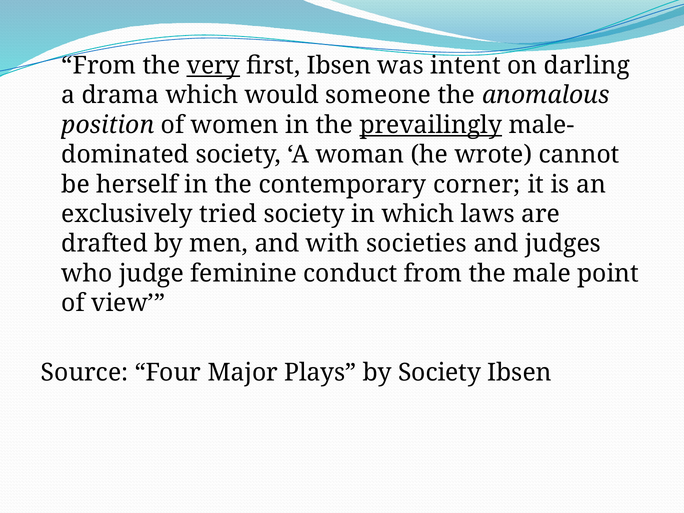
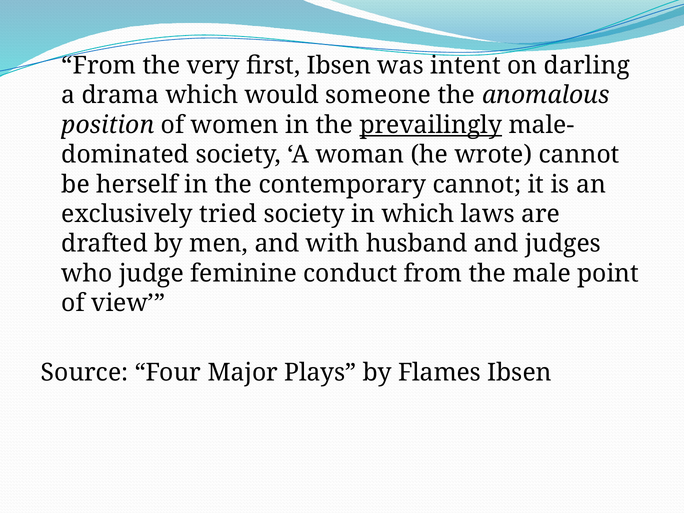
very underline: present -> none (213, 66)
contemporary corner: corner -> cannot (477, 184)
societies: societies -> husband (417, 244)
by Society: Society -> Flames (440, 372)
